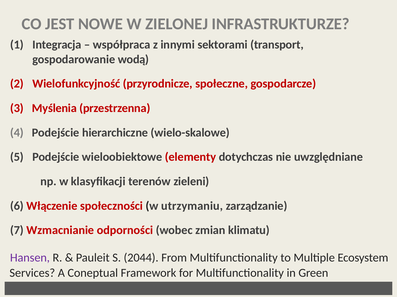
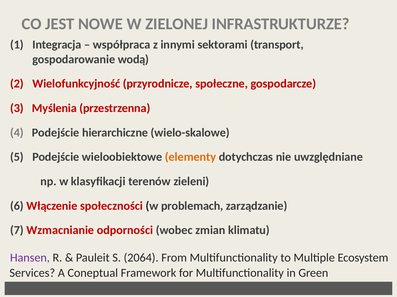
elementy colour: red -> orange (190, 157)
utrzymaniu: utrzymaniu -> problemach (192, 206)
2044: 2044 -> 2064 (141, 258)
